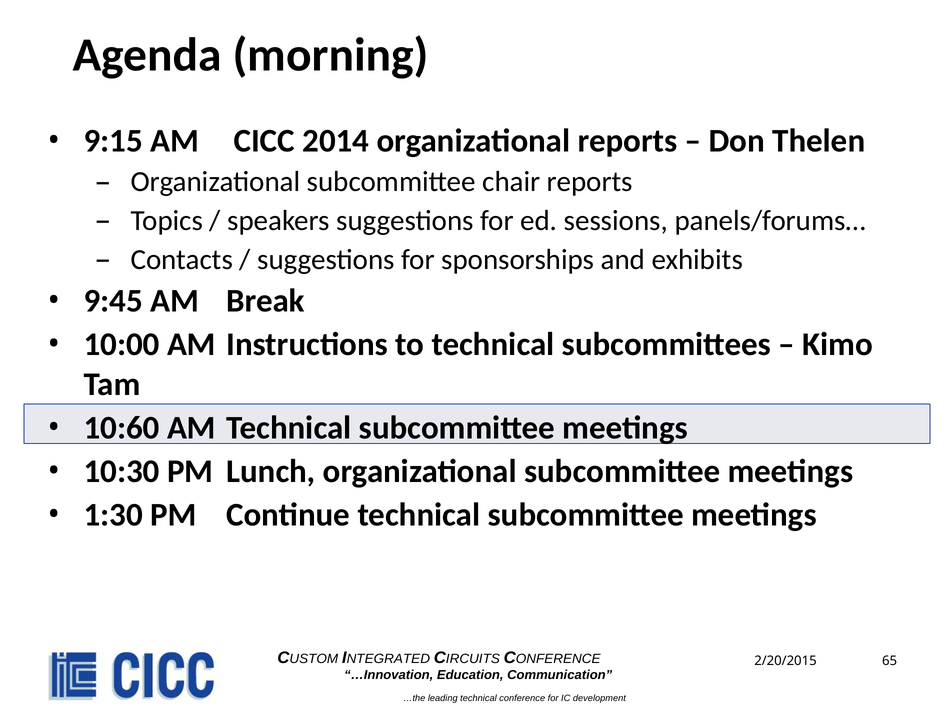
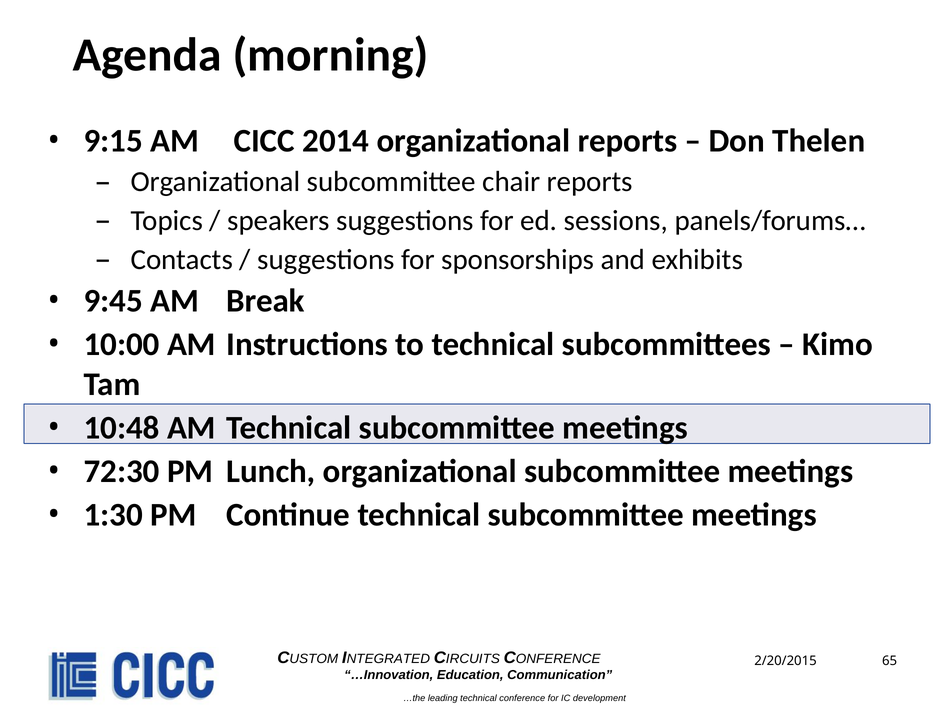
10:60: 10:60 -> 10:48 (122, 428)
10:30: 10:30 -> 72:30 (122, 471)
